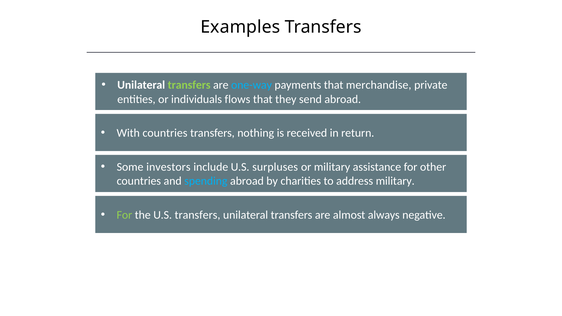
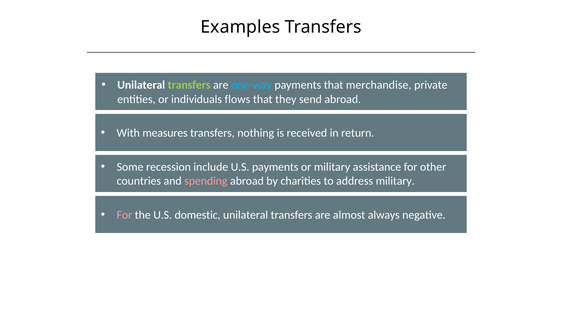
With countries: countries -> measures (165, 133)
investors: investors -> recession (168, 167)
U.S surpluses: surpluses -> payments (275, 167)
spending colour: light blue -> pink (206, 181)
For colour: light green -> pink (124, 215)
U.S transfers: transfers -> domestic (198, 215)
